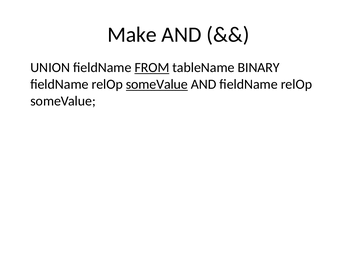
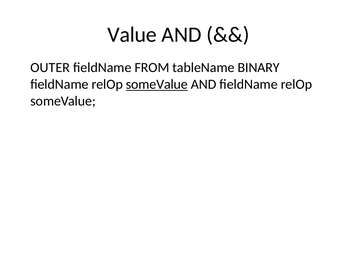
Make: Make -> Value (132, 35)
UNION: UNION -> OUTER (50, 68)
FROM underline: present -> none (152, 68)
